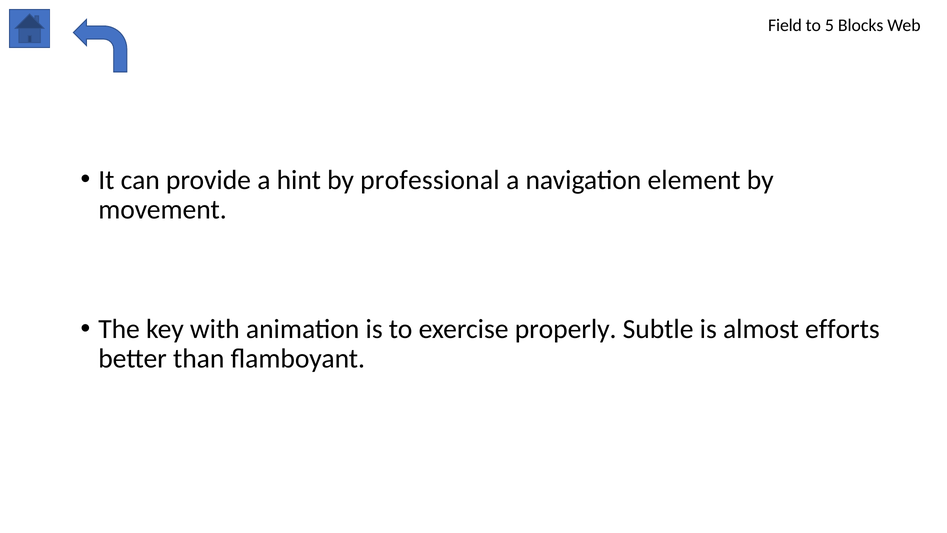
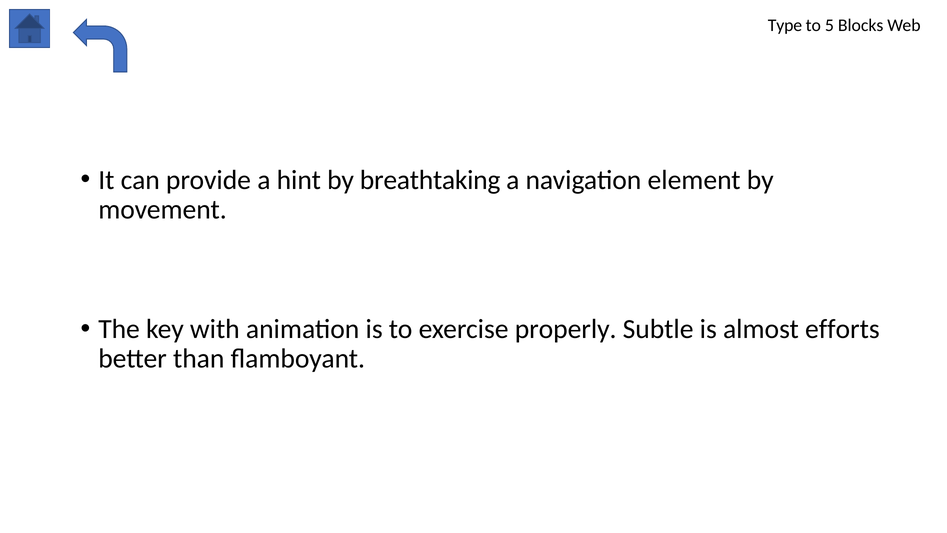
Field: Field -> Type (785, 25)
professional: professional -> breathtaking (430, 180)
